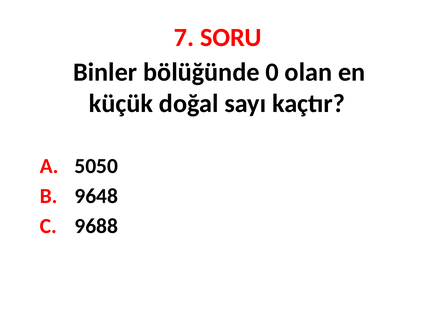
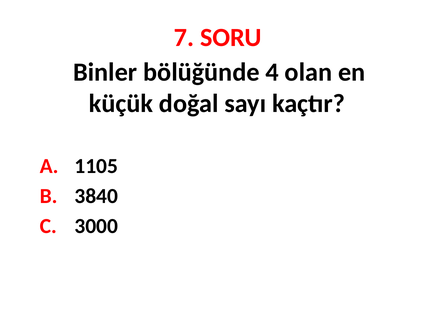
0: 0 -> 4 (272, 72)
5050: 5050 -> 1105 (96, 166)
9648: 9648 -> 3840 (96, 197)
9688: 9688 -> 3000 (96, 227)
